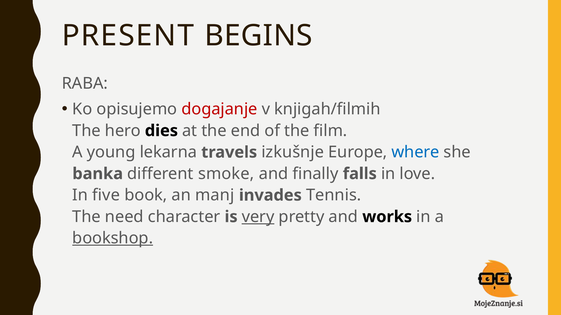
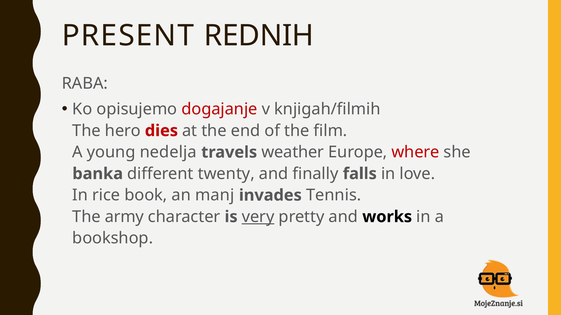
BEGINS: BEGINS -> REDNIH (259, 36)
dies colour: black -> red (161, 131)
lekarna: lekarna -> nedelja (168, 152)
izkušnje: izkušnje -> weather (293, 152)
where colour: blue -> red (415, 152)
smoke: smoke -> twenty (226, 174)
five: five -> rice (106, 196)
need: need -> army (124, 217)
bookshop underline: present -> none (113, 239)
